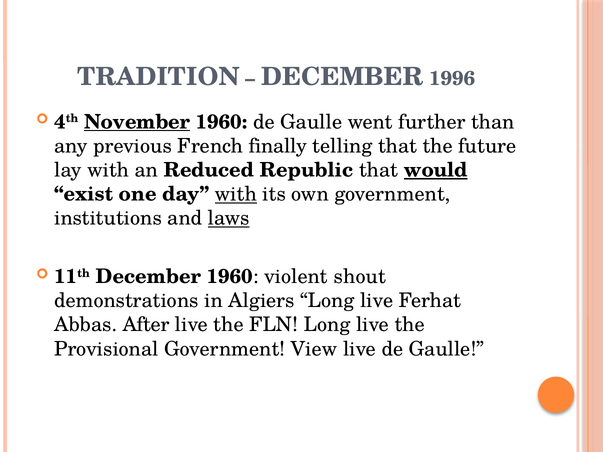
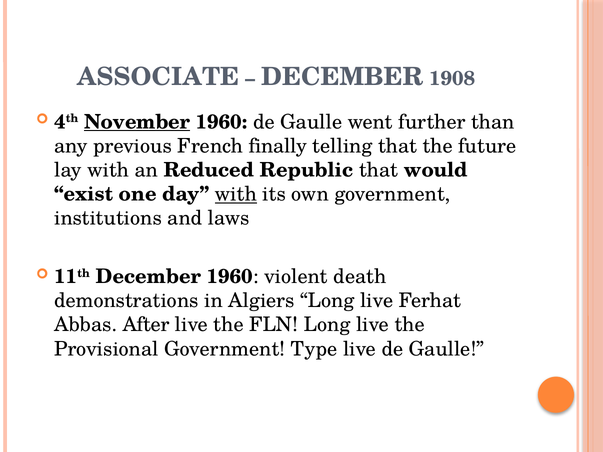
TRADITION: TRADITION -> ASSOCIATE (158, 77)
1996: 1996 -> 1908 (452, 79)
would underline: present -> none (436, 170)
laws underline: present -> none (229, 218)
shout: shout -> death (360, 277)
View: View -> Type (314, 349)
